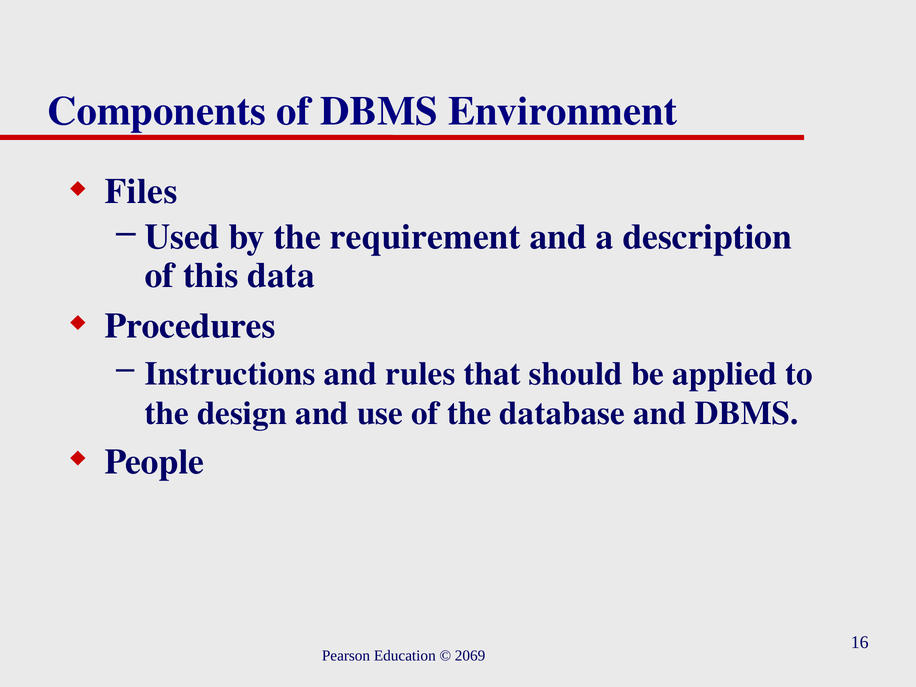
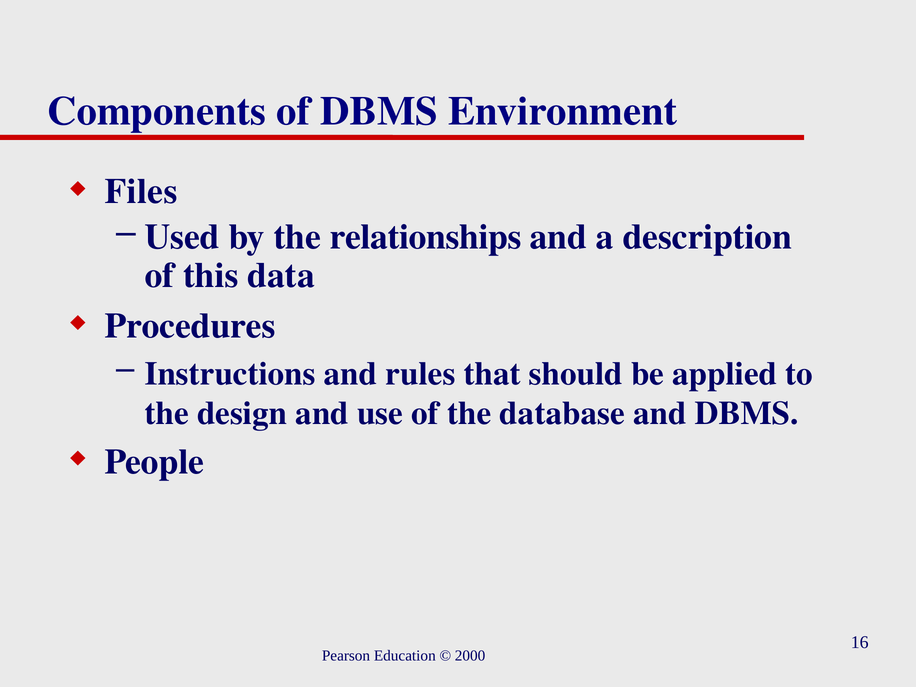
requirement: requirement -> relationships (426, 237)
2069: 2069 -> 2000 (470, 656)
